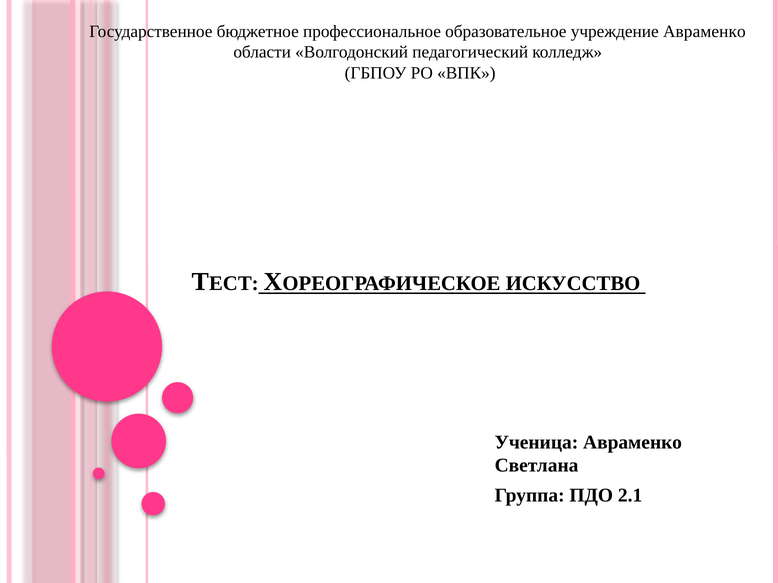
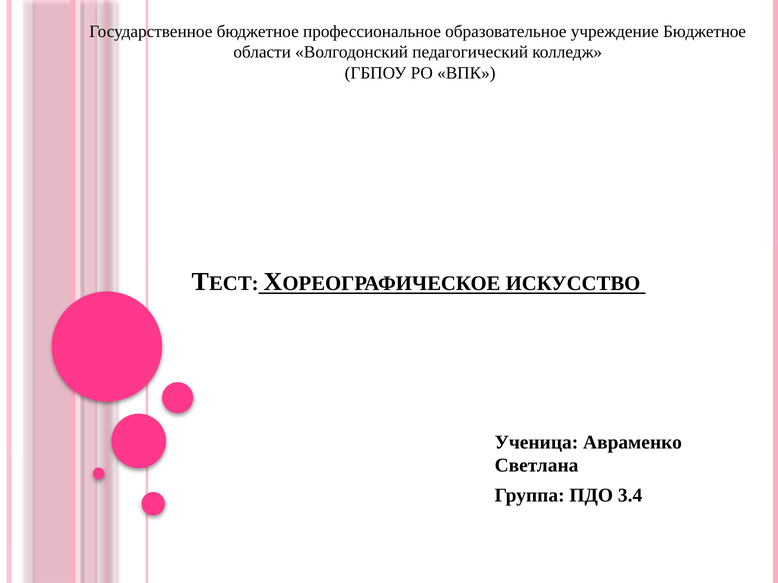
учреждение Авраменко: Авраменко -> Бюджетное (704, 31)
2.1: 2.1 -> 3.4 (630, 496)
